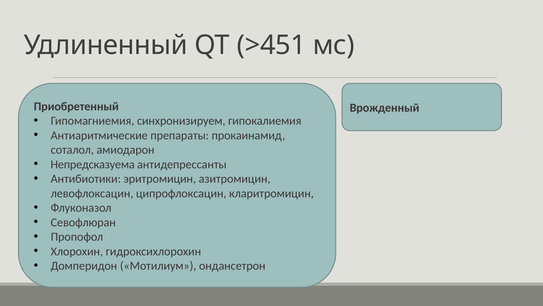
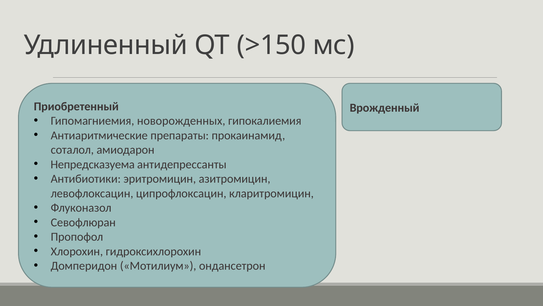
>451: >451 -> >150 (271, 45)
синхронизируем: синхронизируем -> новорожденных (181, 121)
